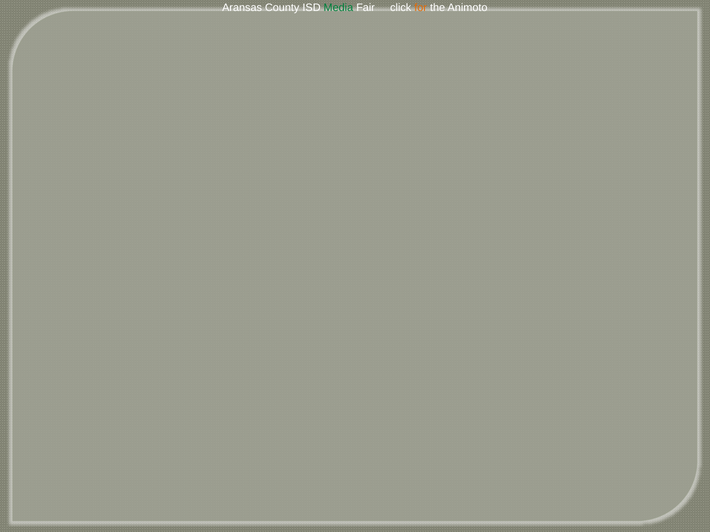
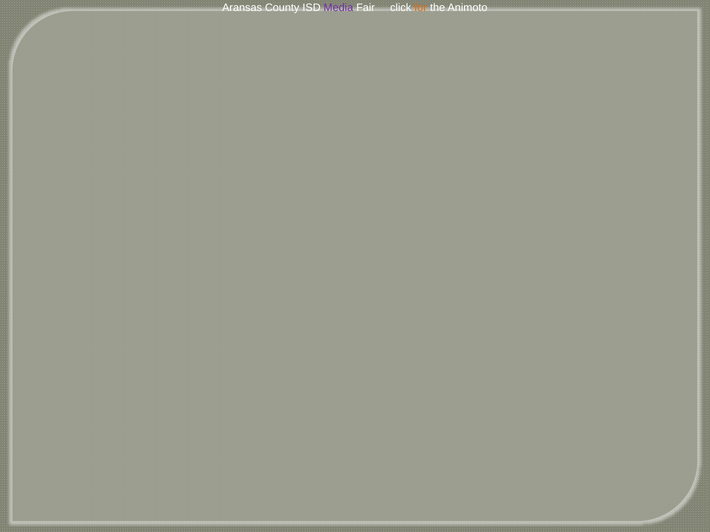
Media colour: green -> purple (338, 8)
